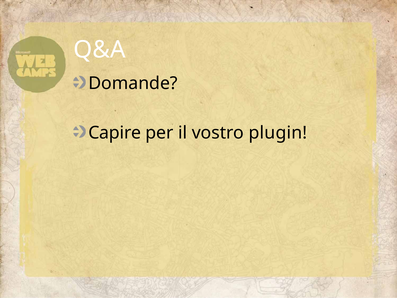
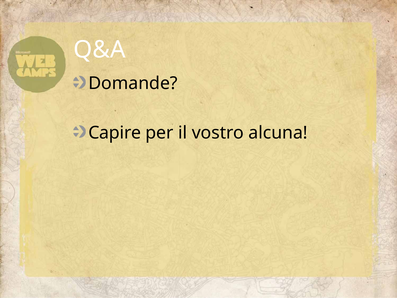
plugin: plugin -> alcuna (278, 133)
